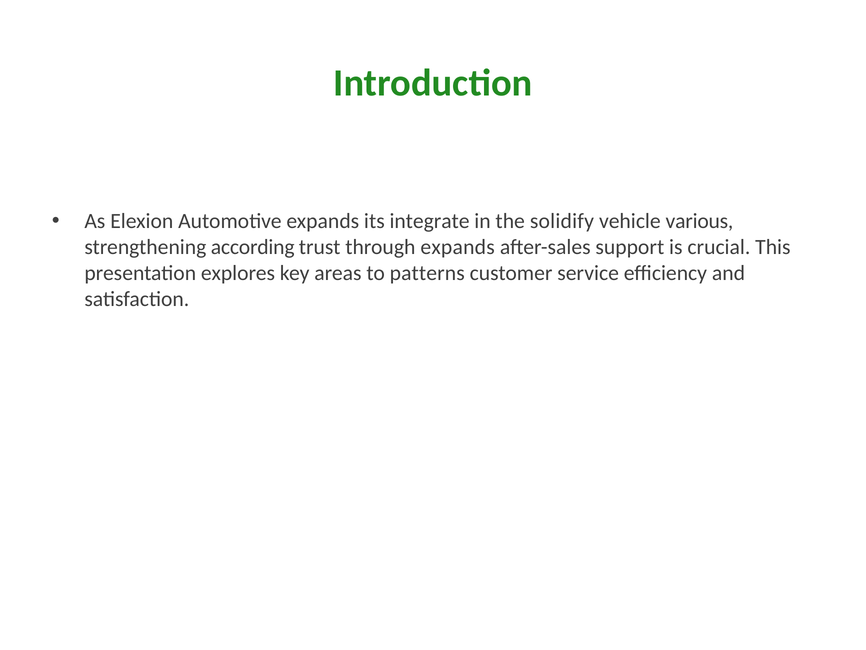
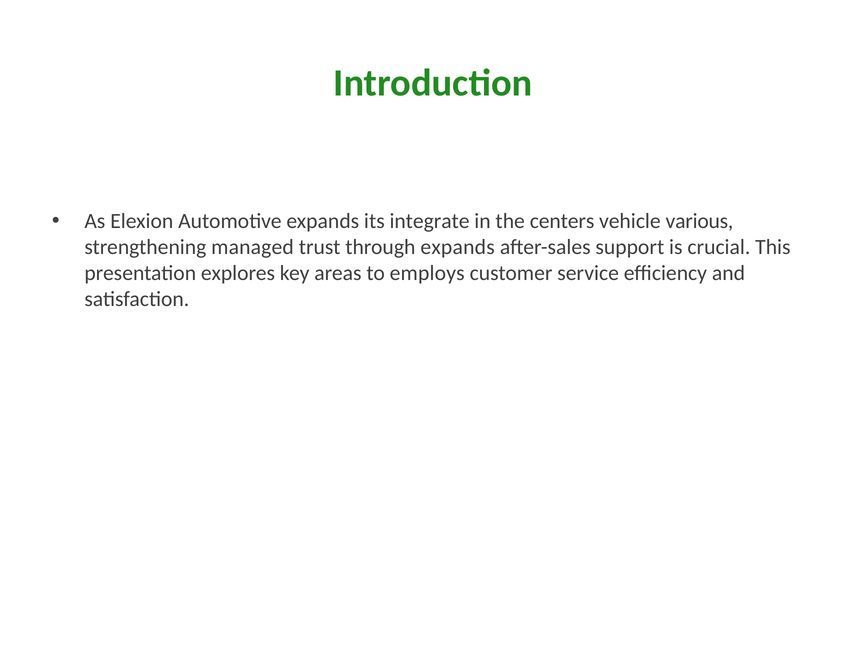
solidify: solidify -> centers (562, 221)
according: according -> managed (253, 247)
patterns: patterns -> employs (427, 273)
